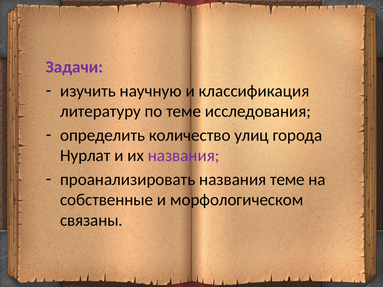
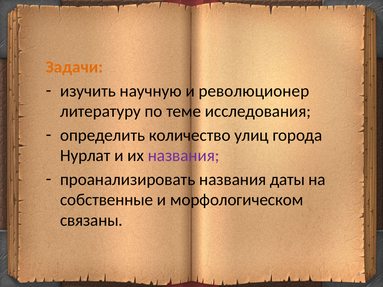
Задачи colour: purple -> orange (74, 67)
классификация: классификация -> революционер (254, 91)
названия теме: теме -> даты (287, 180)
